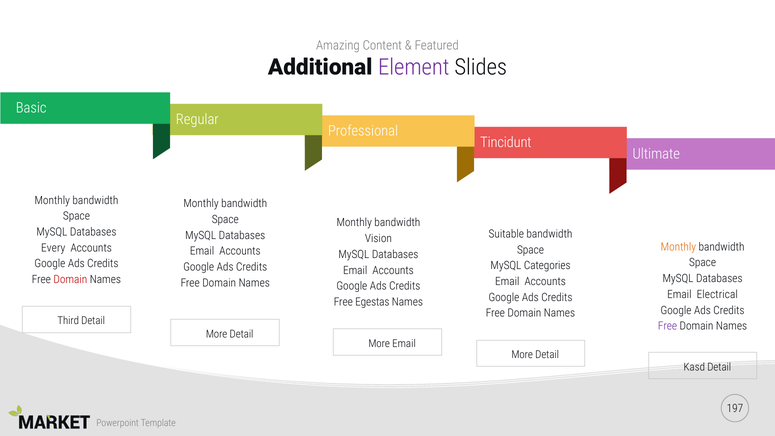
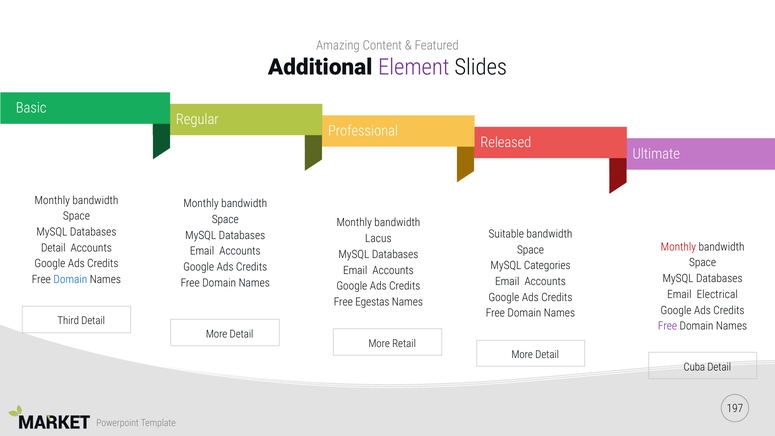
Tincidunt: Tincidunt -> Released (506, 142)
Vision: Vision -> Lacus (378, 239)
Monthly colour: orange -> red (678, 247)
Every: Every -> Detail (53, 248)
Domain colour: red -> blue (70, 280)
More Email: Email -> Retail (404, 343)
Kasd: Kasd -> Cuba (694, 367)
